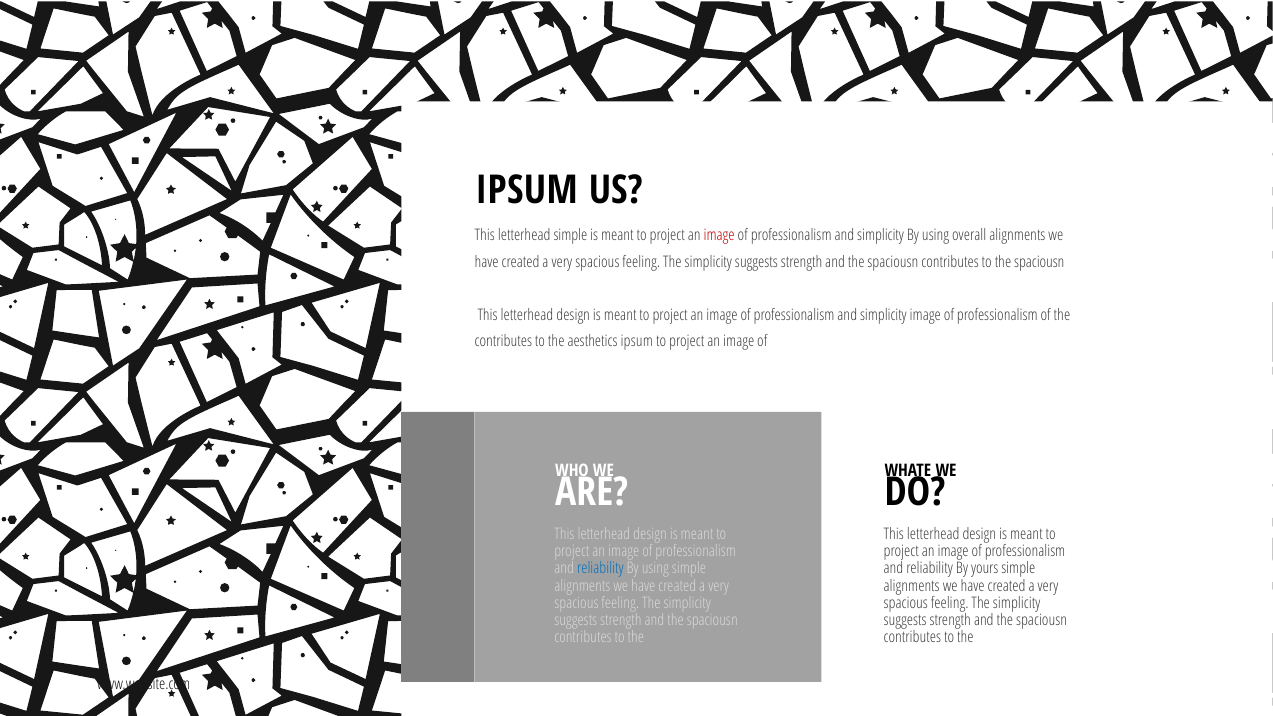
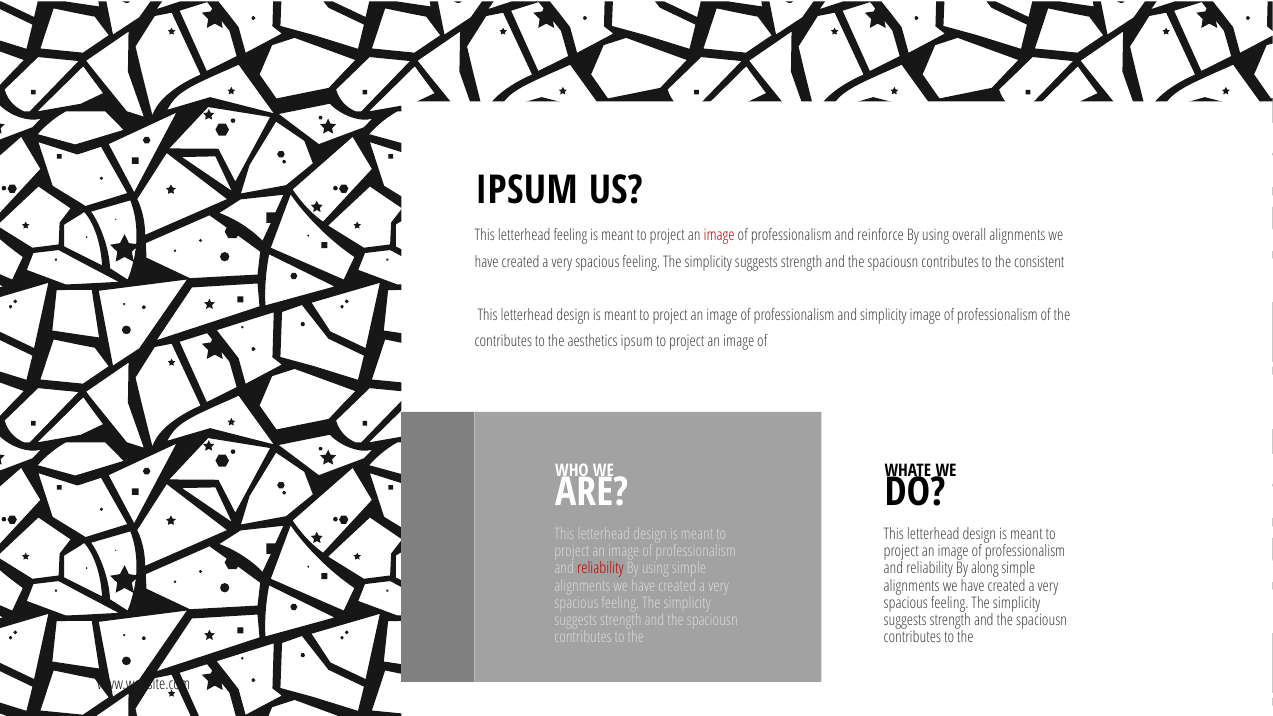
letterhead simple: simple -> feeling (570, 236)
simplicity: simplicity -> reinforce (880, 236)
to the spaciousn: spaciousn -> consistent (1039, 262)
reliability colour: blue -> red (600, 569)
yours: yours -> along (985, 569)
